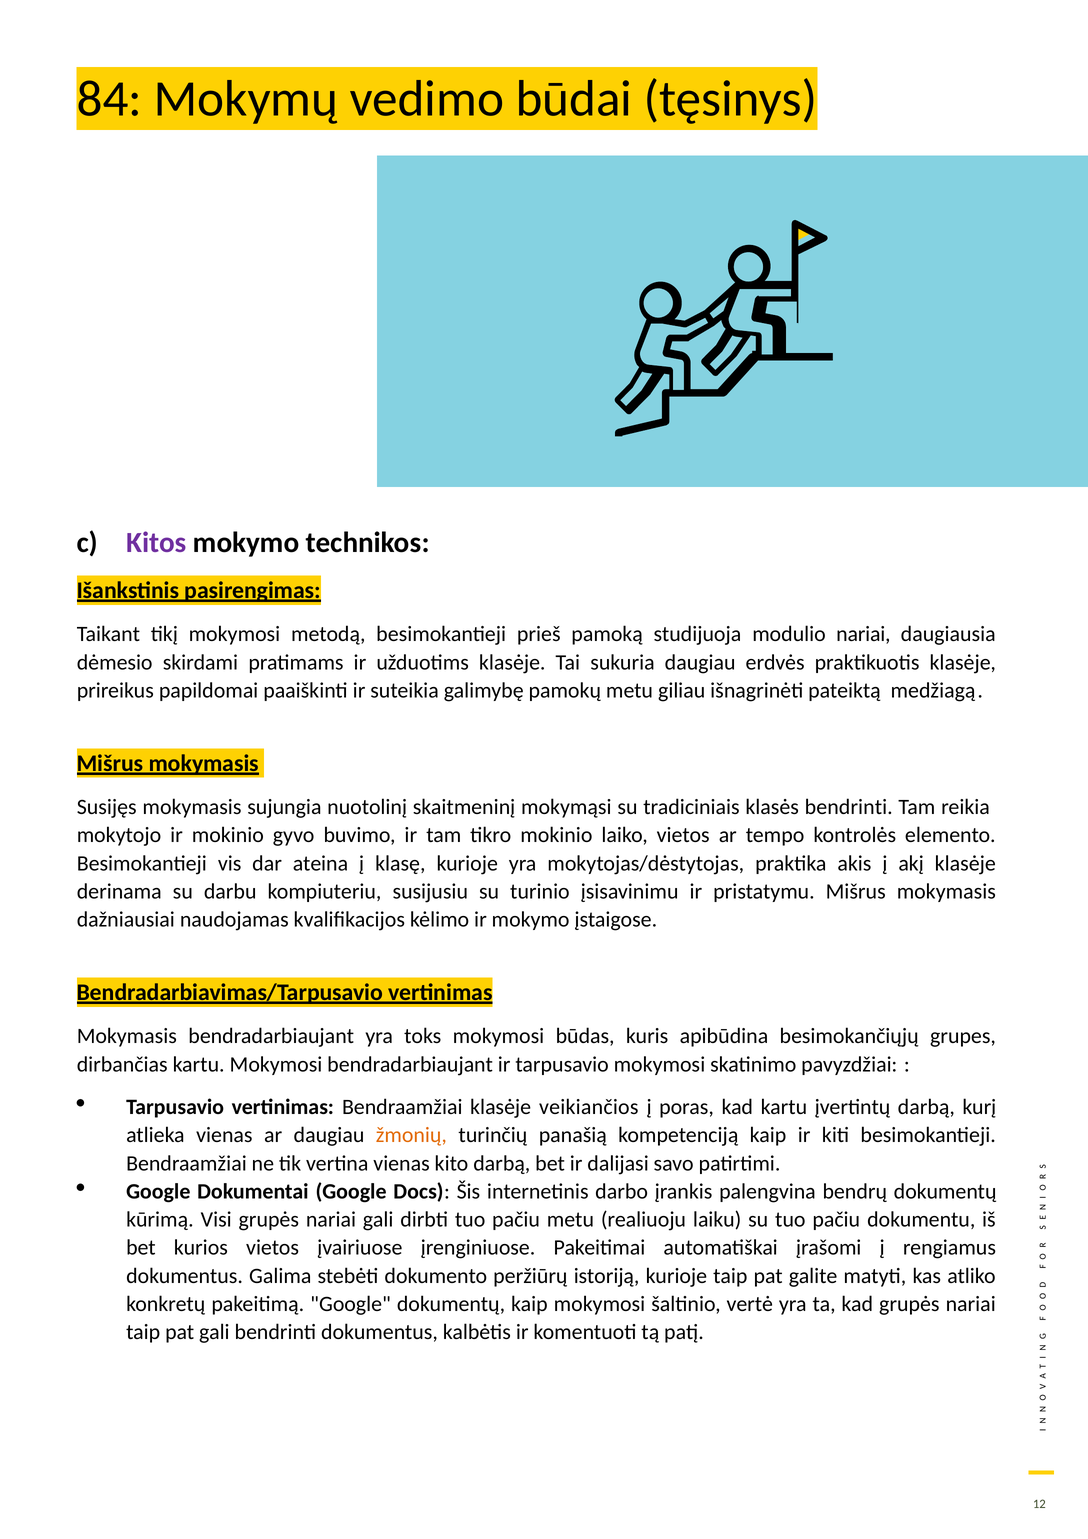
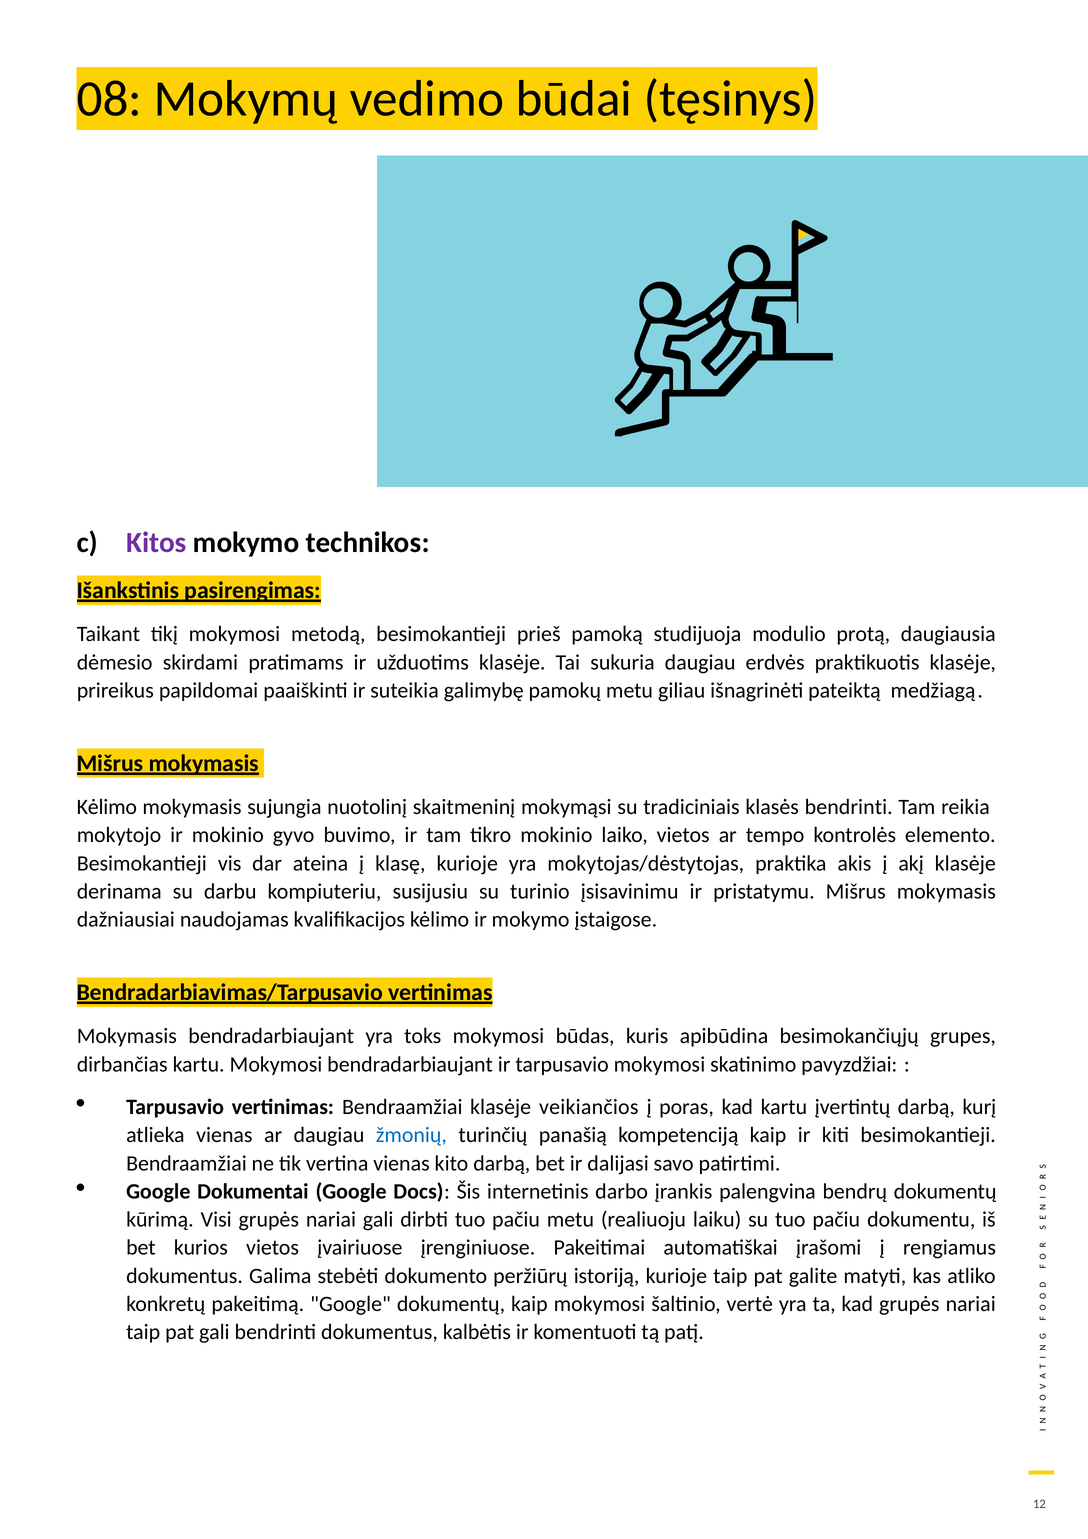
84: 84 -> 08 (109, 99)
modulio nariai: nariai -> protą (863, 634)
Susijęs: Susijęs -> Kėlimo (107, 807)
žmonių colour: orange -> blue (411, 1135)
